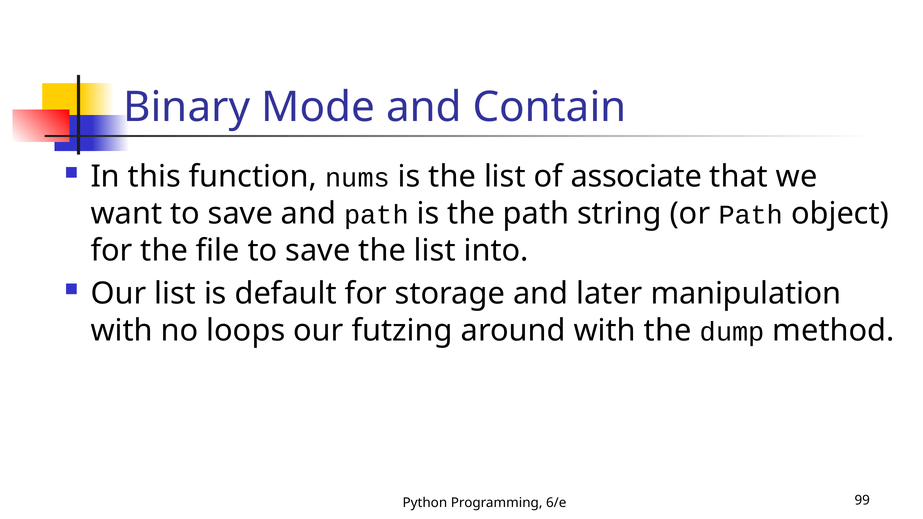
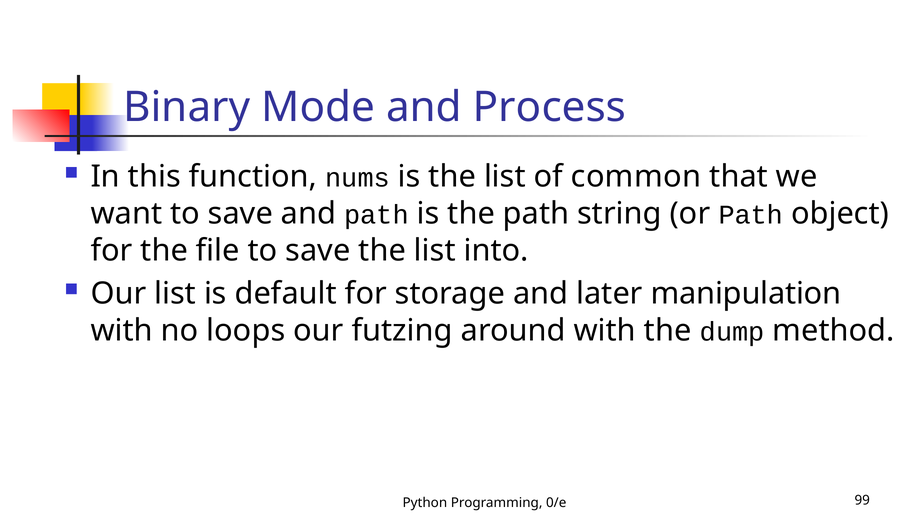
Contain: Contain -> Process (550, 107)
associate: associate -> common (636, 177)
6/e: 6/e -> 0/e (556, 503)
